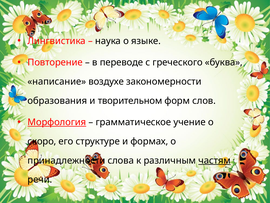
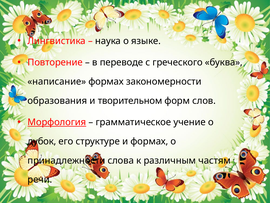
написание воздухе: воздухе -> формах (106, 81)
скоро: скоро -> дубок (42, 141)
частям underline: present -> none (215, 160)
